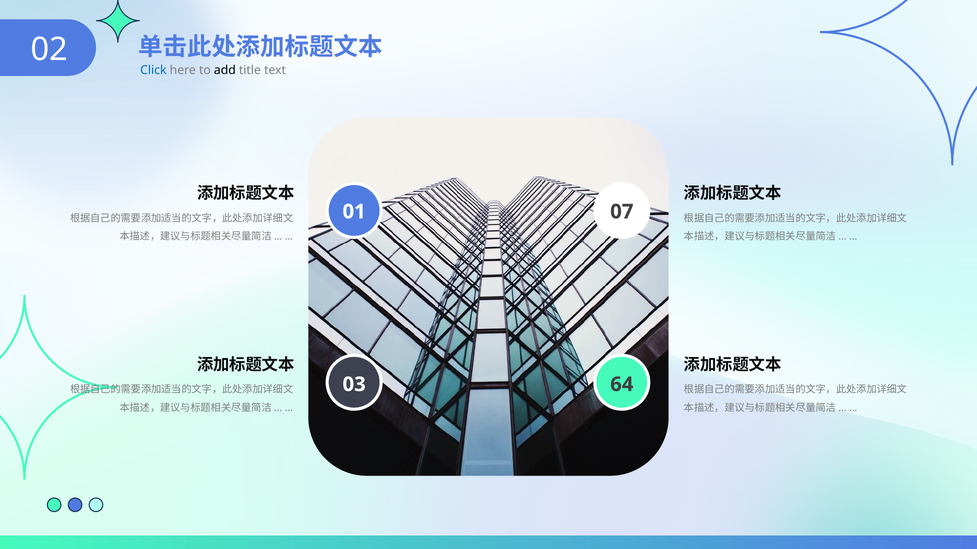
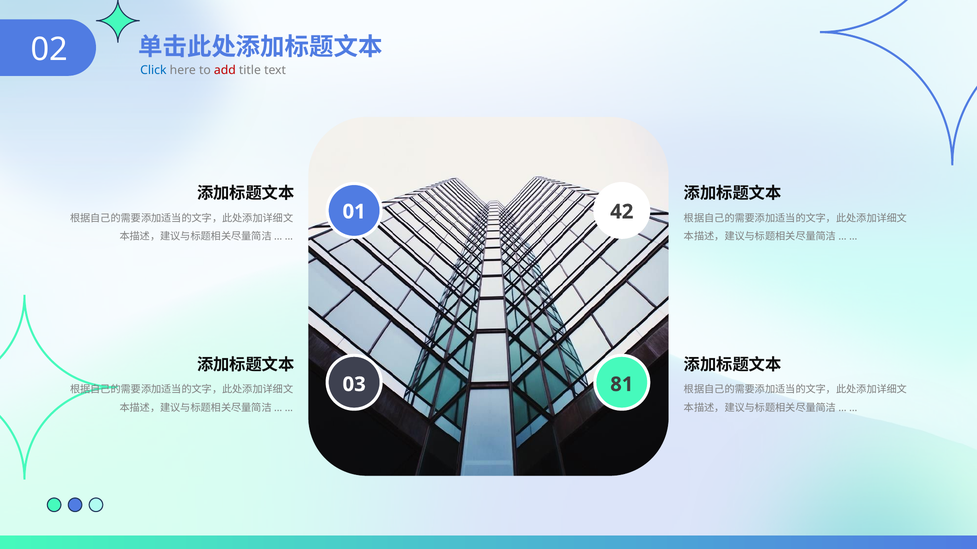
add colour: black -> red (225, 70)
07: 07 -> 42 (622, 212)
64: 64 -> 81 (622, 385)
